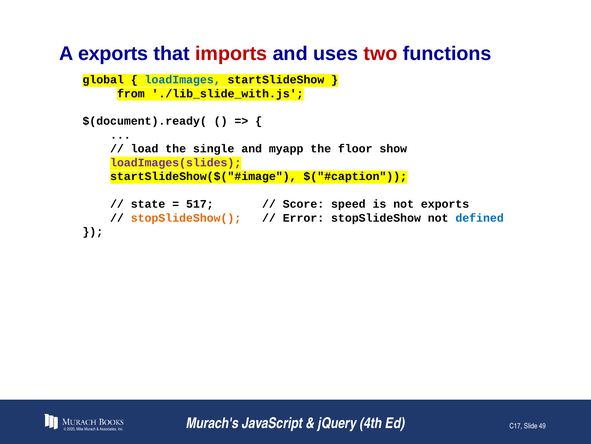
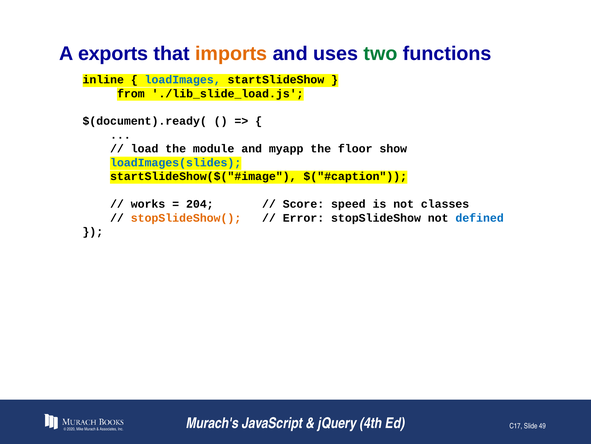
imports colour: red -> orange (231, 54)
two colour: red -> green (380, 54)
global: global -> inline (103, 80)
./lib_slide_with.js: ./lib_slide_with.js -> ./lib_slide_load.js (228, 93)
single: single -> module (214, 149)
loadImages(slides colour: purple -> blue (176, 162)
state: state -> works (148, 204)
517: 517 -> 204 (200, 204)
not exports: exports -> classes (445, 204)
